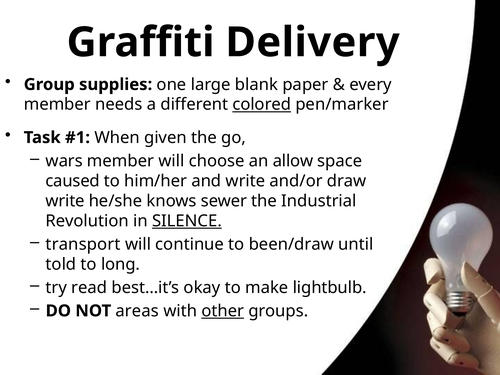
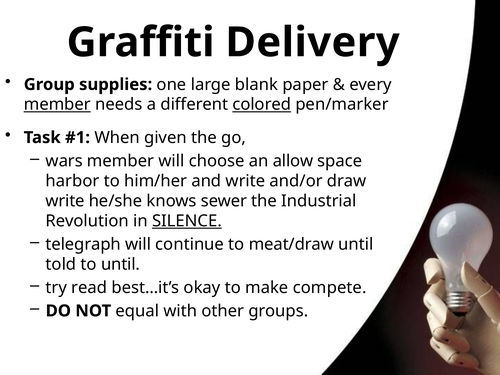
member underline: none -> present (57, 104)
caused: caused -> harbor (73, 181)
transport: transport -> telegraph (83, 244)
been/draw: been/draw -> meat/draw (291, 244)
to long: long -> until (121, 264)
lightbulb: lightbulb -> compete (330, 288)
areas: areas -> equal (137, 311)
other underline: present -> none (223, 311)
